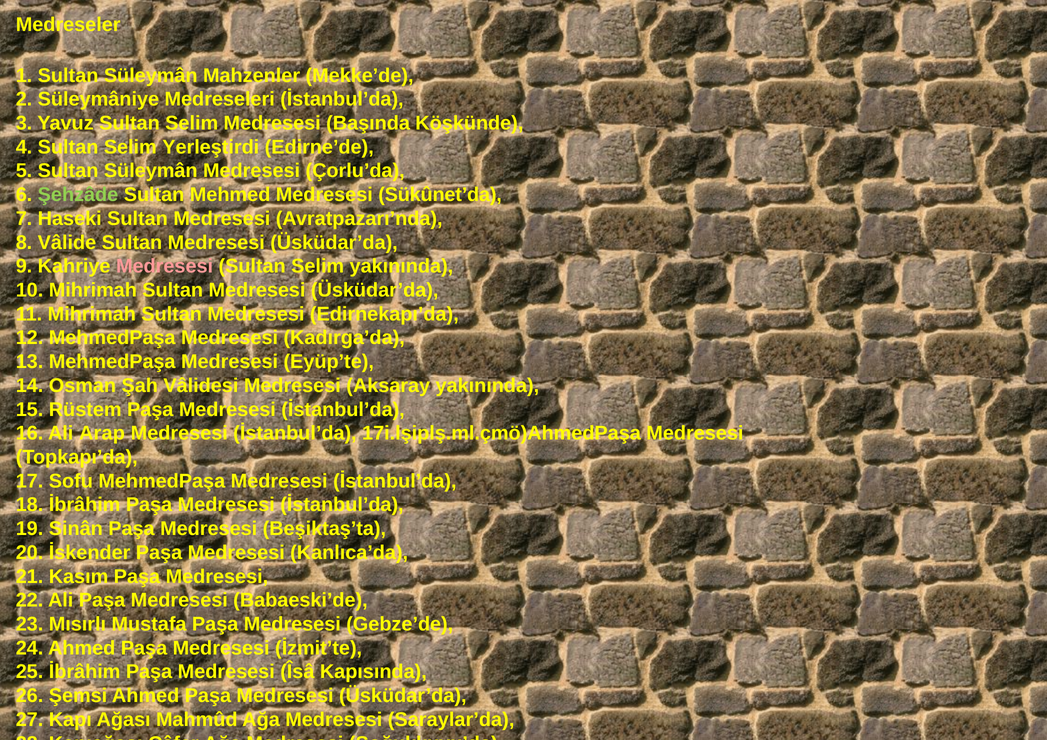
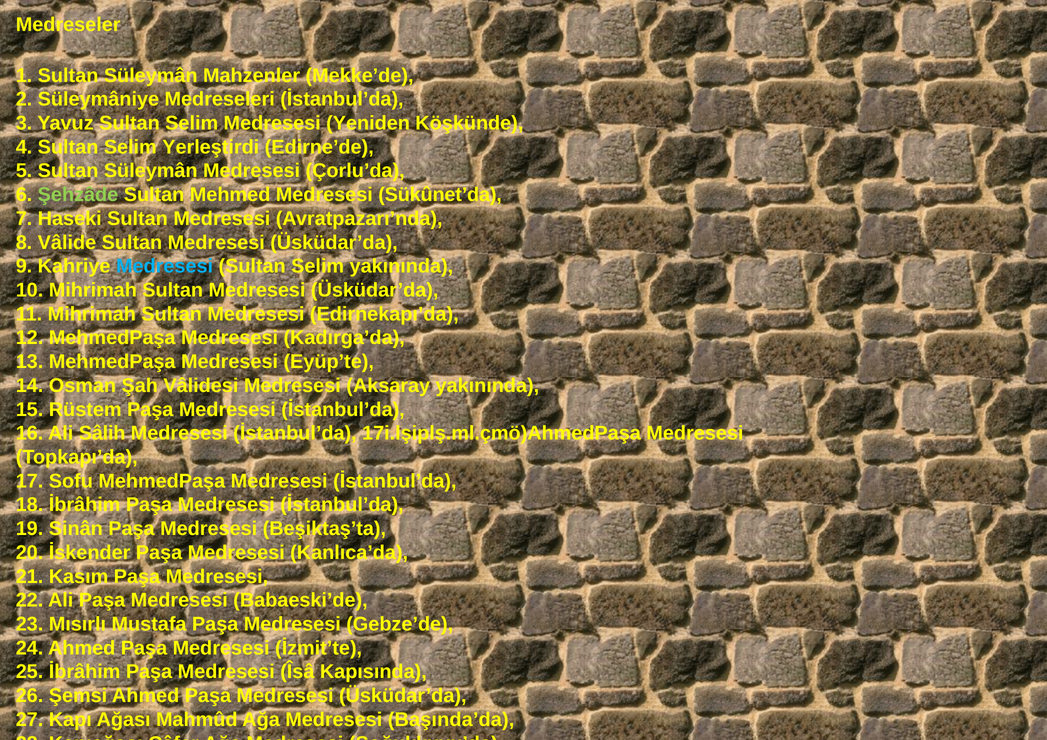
Başında: Başında -> Yeniden (368, 123)
Medresesi colour: pink -> light blue (165, 266)
Arap: Arap -> Sâlih (102, 433)
Saraylar’da: Saraylar’da -> Başında’da (451, 720)
